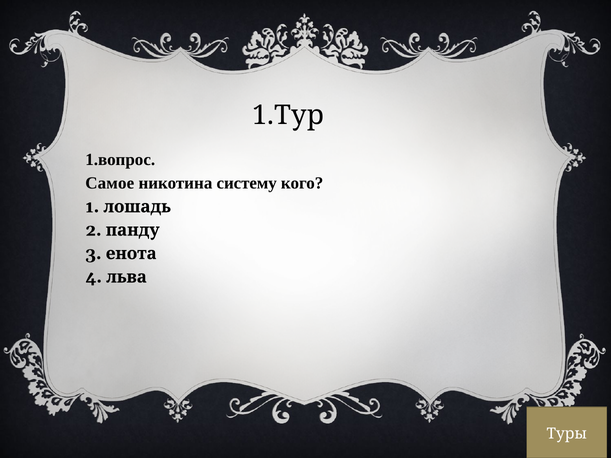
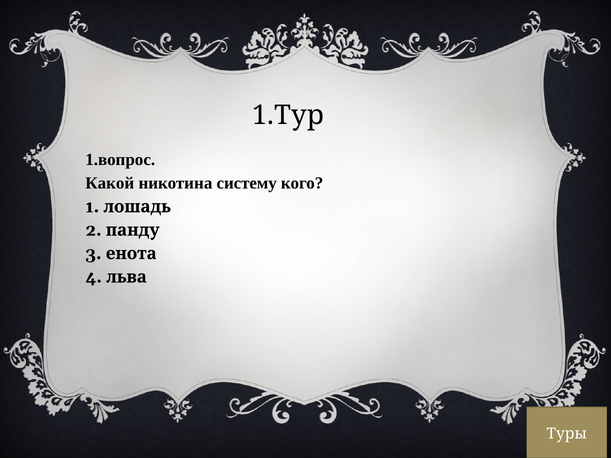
Самое: Самое -> Какой (110, 183)
